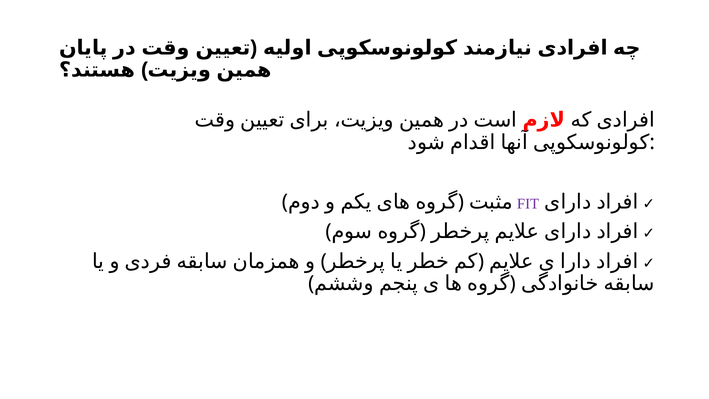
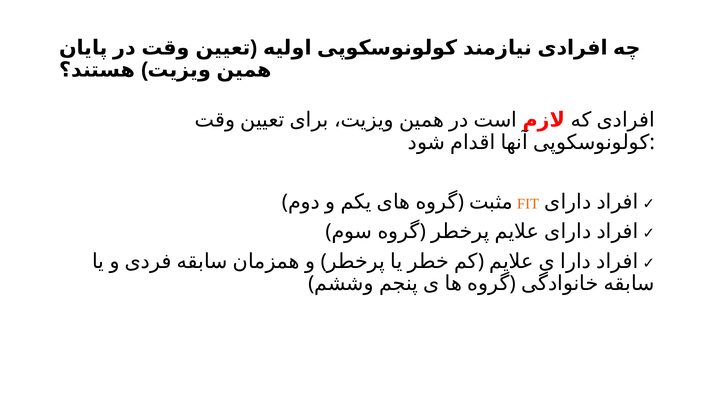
FIT colour: purple -> orange (528, 204)
